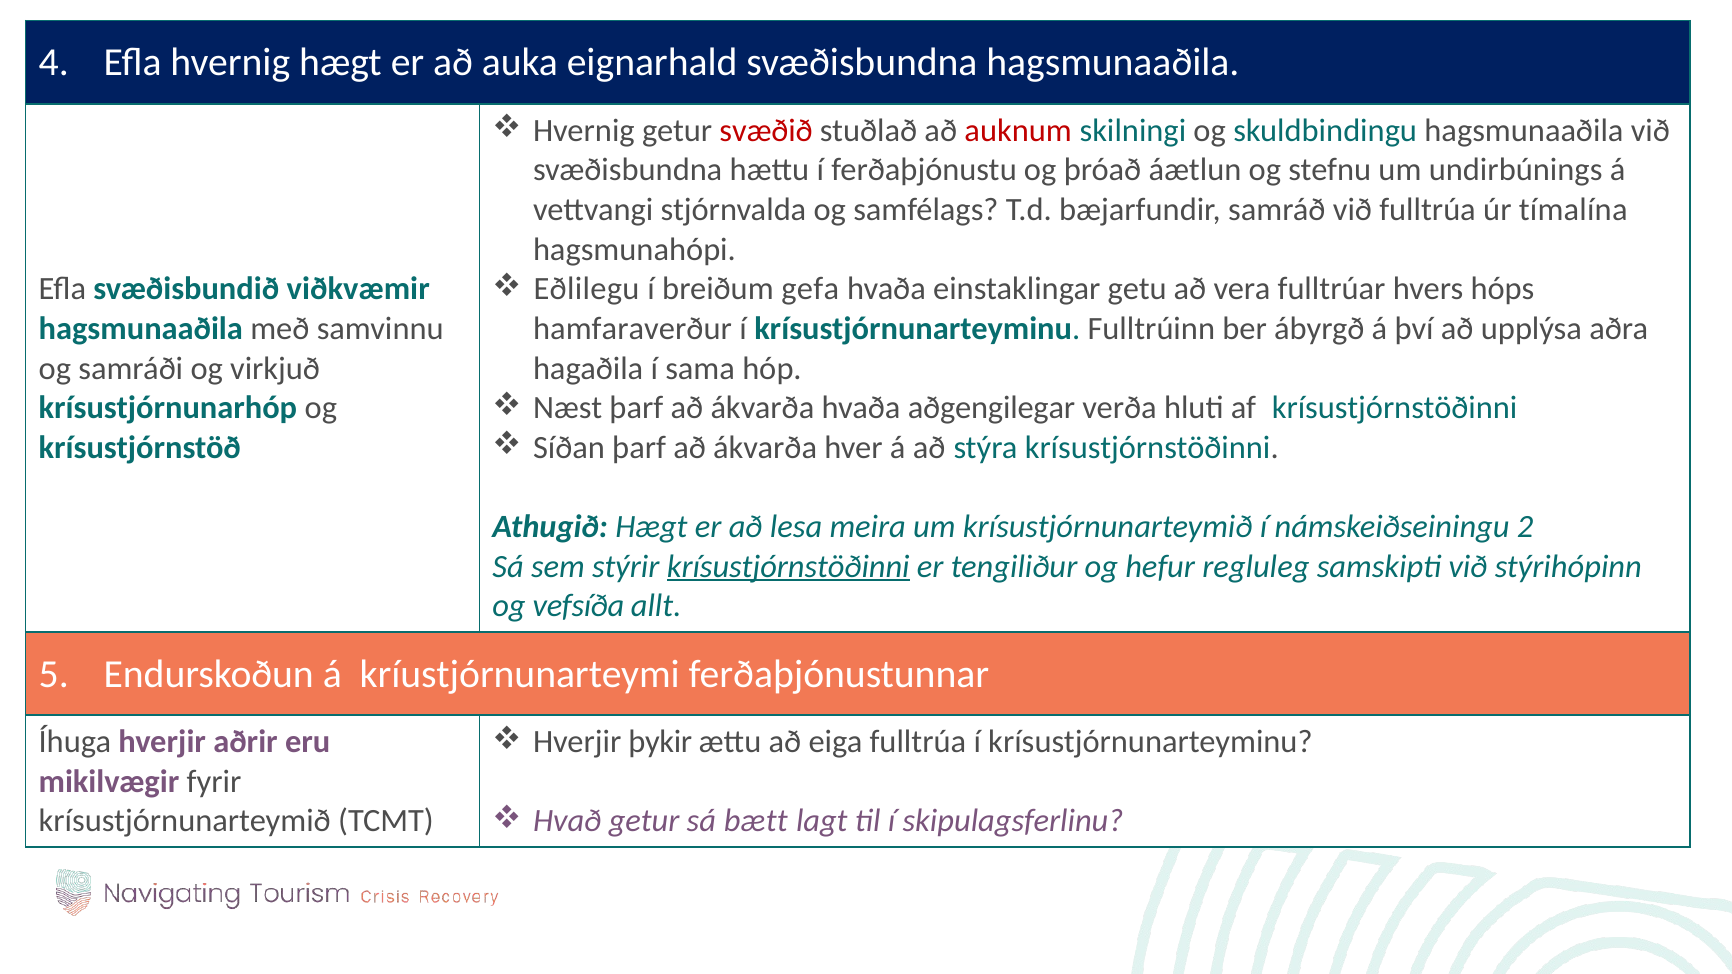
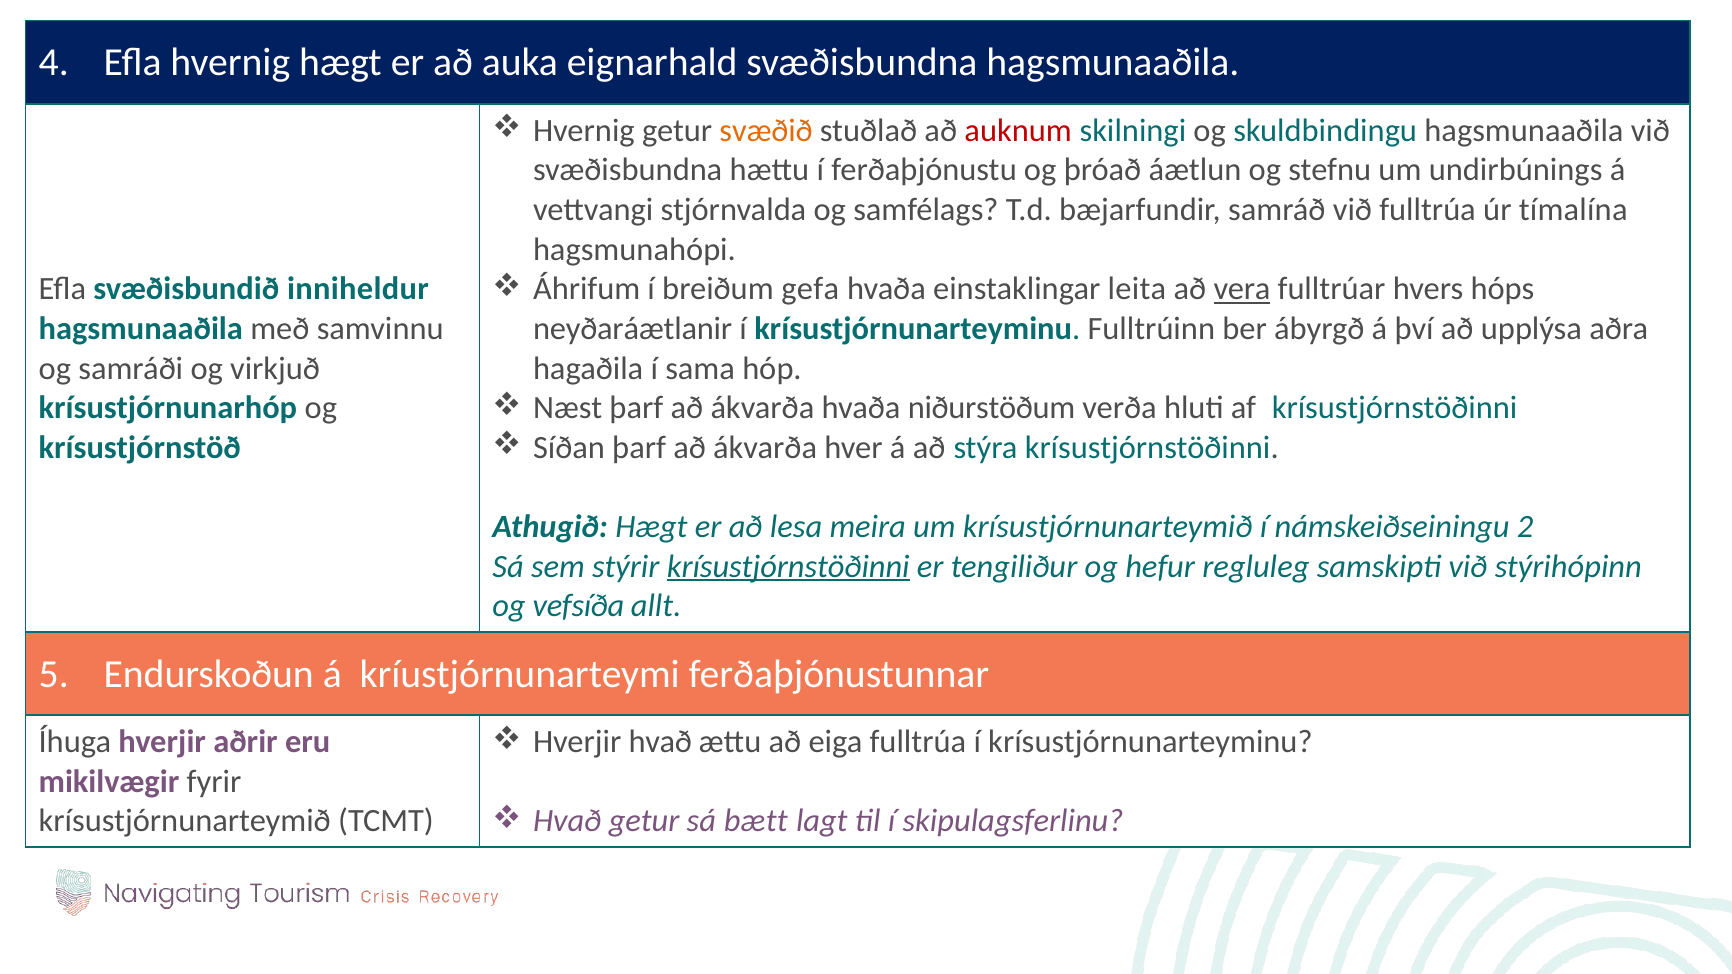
svæðið colour: red -> orange (766, 131)
Eðlilegu: Eðlilegu -> Áhrifum (587, 289)
getu: getu -> leita (1137, 289)
vera underline: none -> present (1242, 289)
viðkvæmir: viðkvæmir -> inniheldur (358, 289)
hamfaraverður: hamfaraverður -> neyðaráætlanir (633, 329)
aðgengilegar: aðgengilegar -> niðurstöðum (992, 408)
Hverjir þykir: þykir -> hvað (660, 742)
